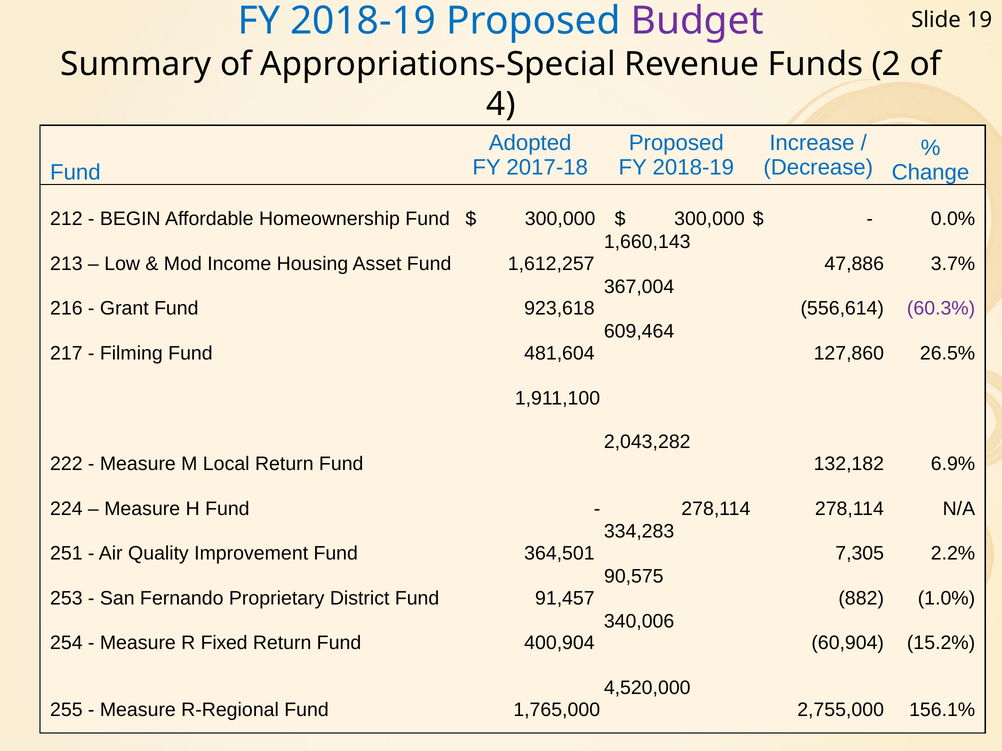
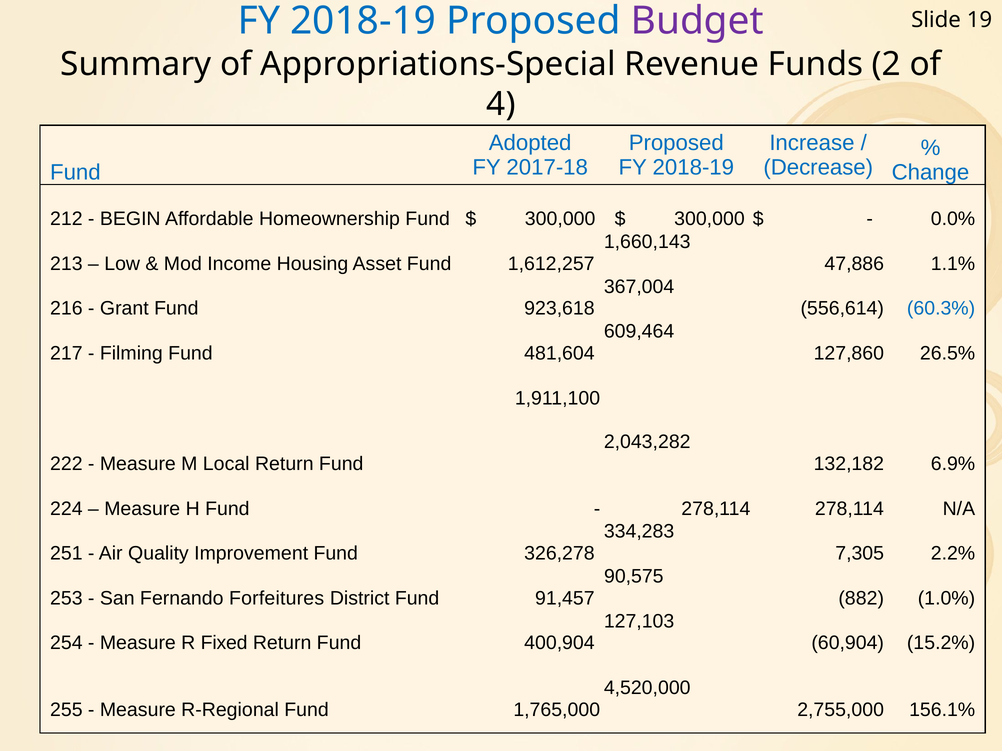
3.7%: 3.7% -> 1.1% (953, 264)
60.3% colour: purple -> blue (941, 309)
364,501: 364,501 -> 326,278 (559, 554)
Proprietary: Proprietary -> Forfeitures (277, 599)
340,006: 340,006 -> 127,103 (639, 622)
